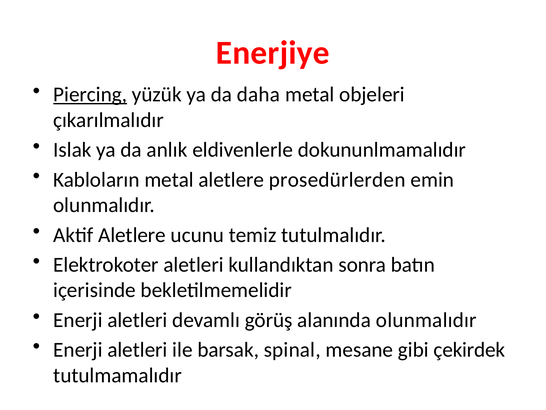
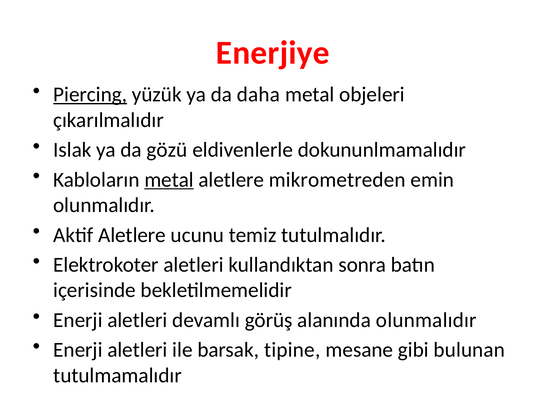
anlık: anlık -> gözü (167, 150)
metal underline: none -> present (169, 179)
prosedürlerden: prosedürlerden -> mikrometreden (337, 179)
spinal: spinal -> tipine (292, 349)
çekirdek: çekirdek -> bulunan (469, 349)
